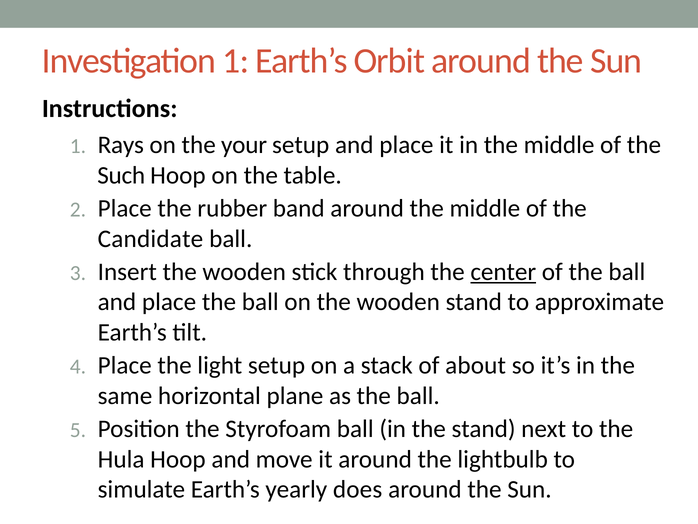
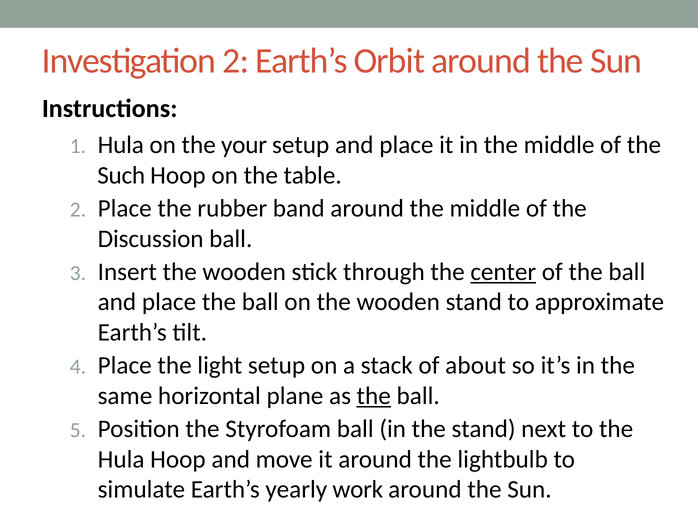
Investigation 1: 1 -> 2 (236, 61)
Rays: Rays -> Hula (121, 145)
Candidate: Candidate -> Discussion (151, 238)
the underline: none -> present (374, 395)
does: does -> work (358, 489)
